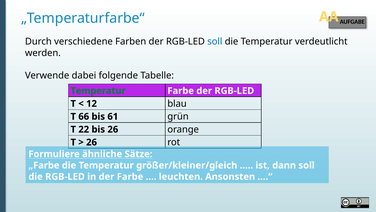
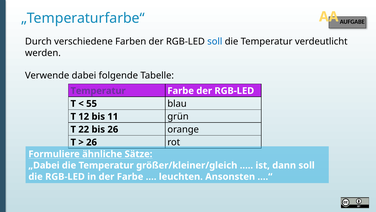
Temperatur colour: green -> purple (98, 91)
12: 12 -> 55 (92, 103)
66: 66 -> 12 (84, 116)
61: 61 -> 11 (113, 116)
„Farbe: „Farbe -> „Dabei (44, 165)
